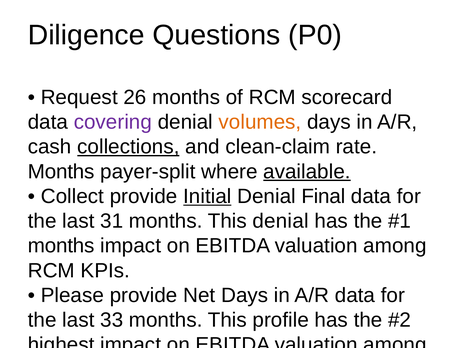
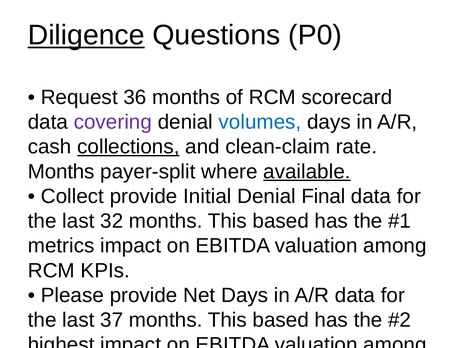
Diligence underline: none -> present (86, 35)
Request 26: 26 -> 36 (135, 98)
volumes colour: orange -> blue (260, 122)
Initial underline: present -> none (207, 197)
31: 31 -> 32 (112, 222)
denial: denial -> based (281, 222)
months: months -> metrics (61, 246)
33: 33 -> 37 (112, 321)
profile: profile -> based (281, 321)
